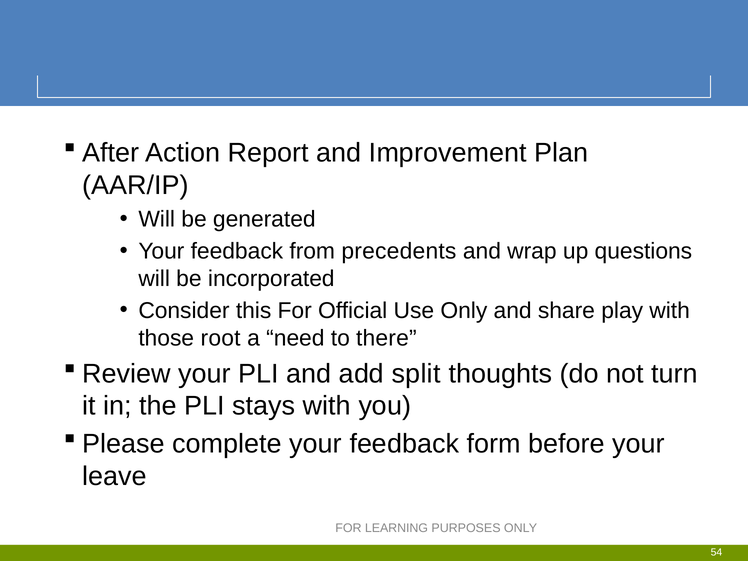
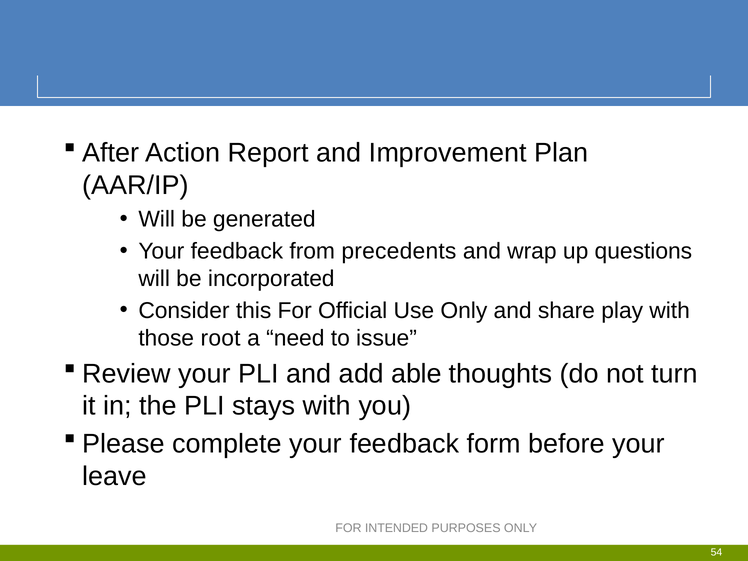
there: there -> issue (386, 338)
split: split -> able (416, 374)
LEARNING: LEARNING -> INTENDED (396, 528)
